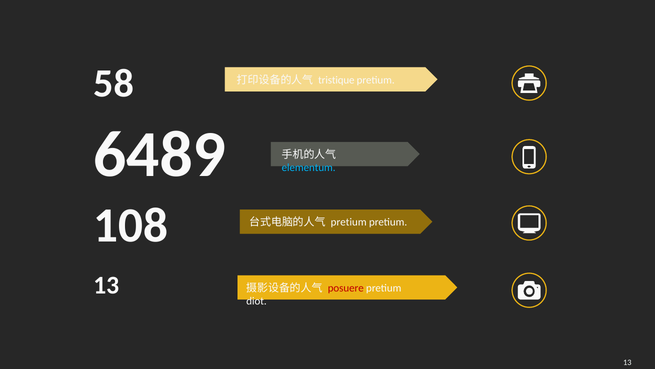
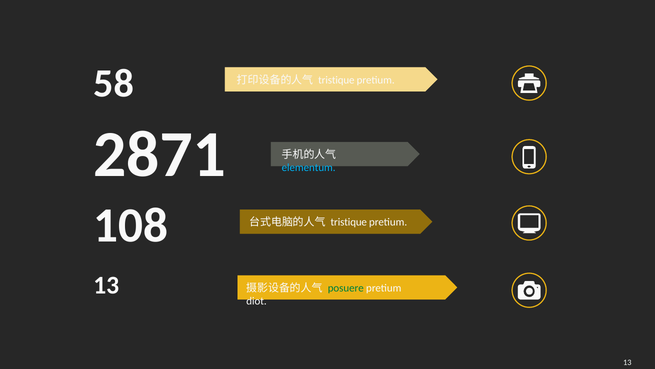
6489: 6489 -> 2871 (160, 154)
pretium: pretium -> tristique (349, 222)
posuere colour: red -> green (346, 288)
